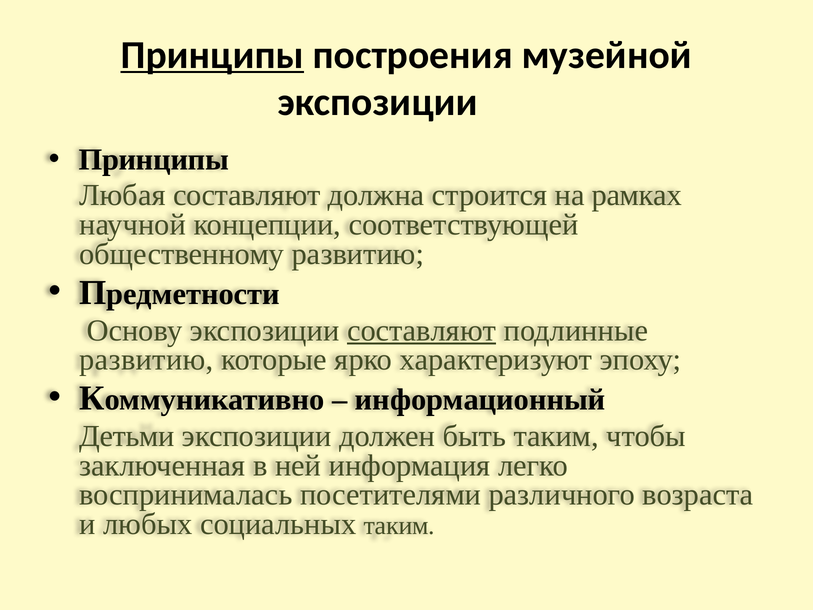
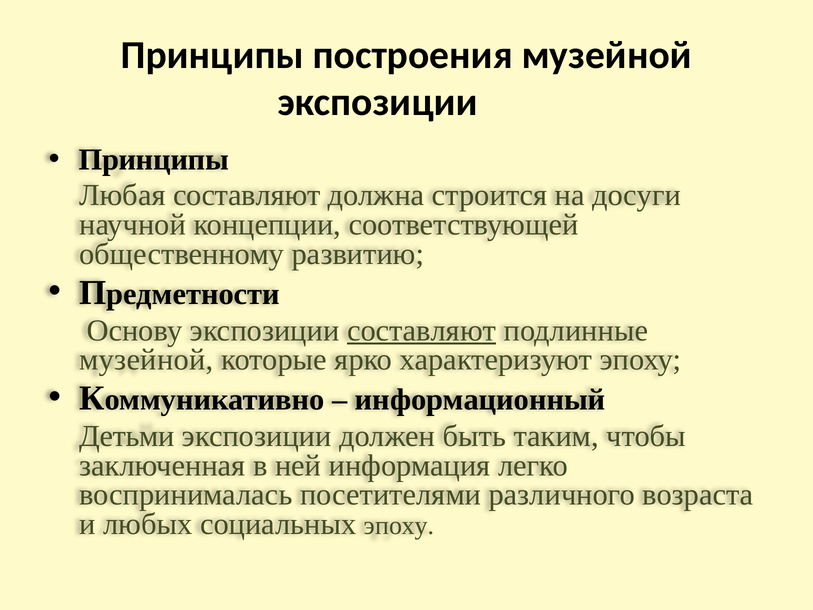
Принципы underline: present -> none (212, 55)
рамках: рамках -> досуги (637, 195)
развитию: развитию -> музейной (146, 360)
социальных таким: таким -> эпоху (399, 525)
